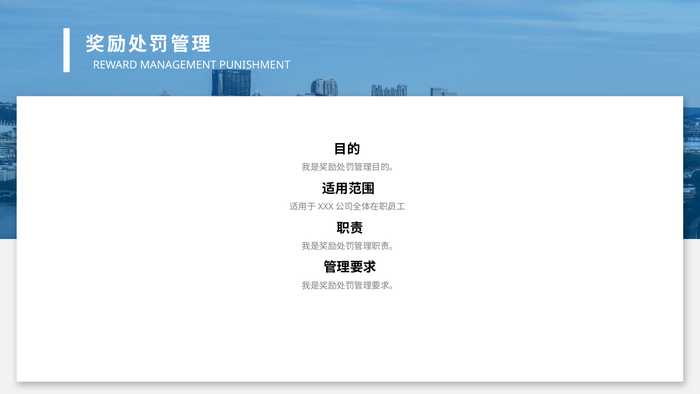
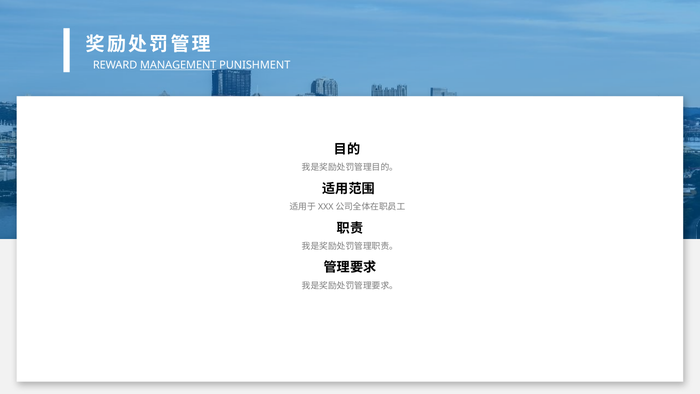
MANAGEMENT underline: none -> present (178, 65)
